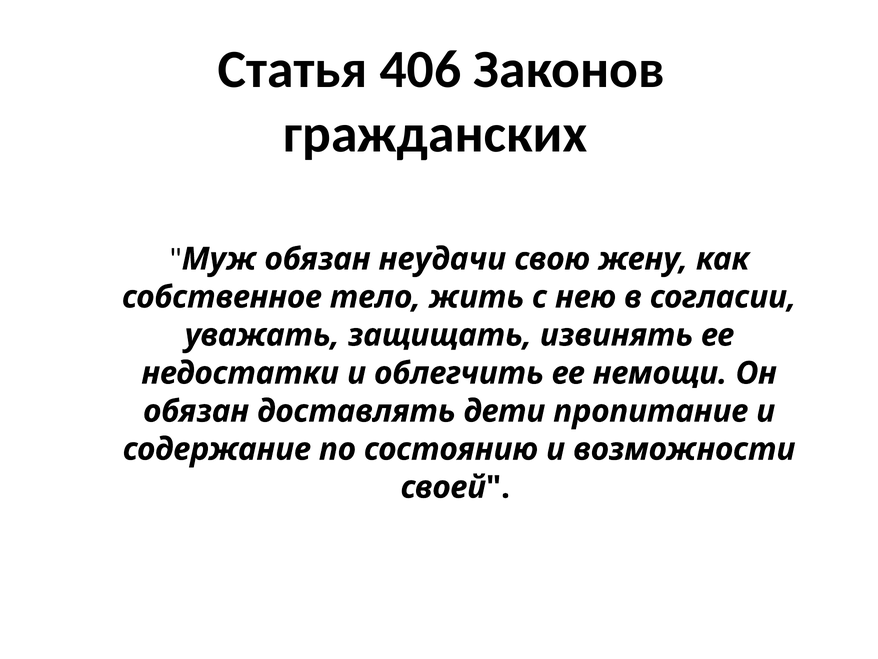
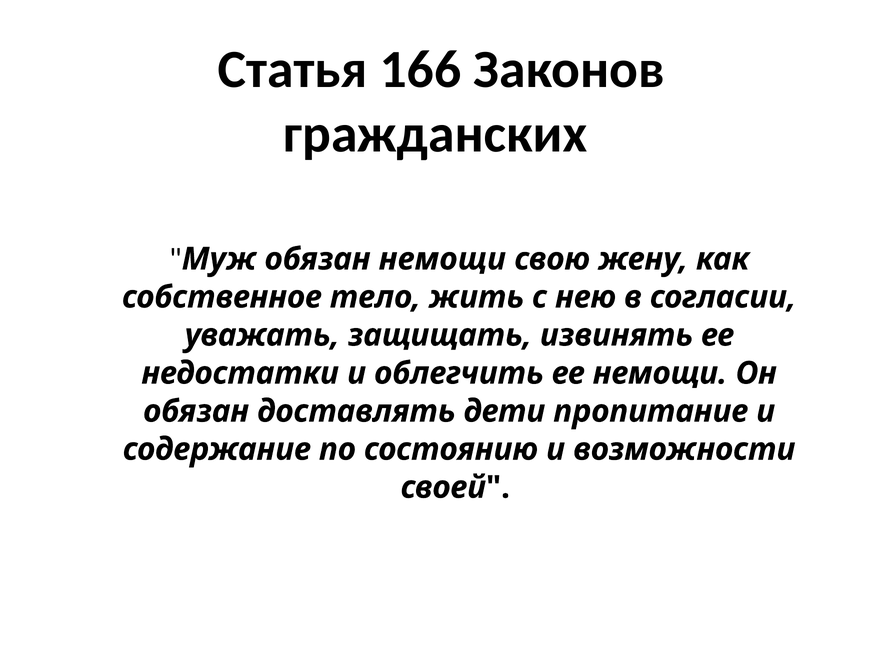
406: 406 -> 166 (420, 70)
обязан неудачи: неудачи -> немощи (442, 259)
